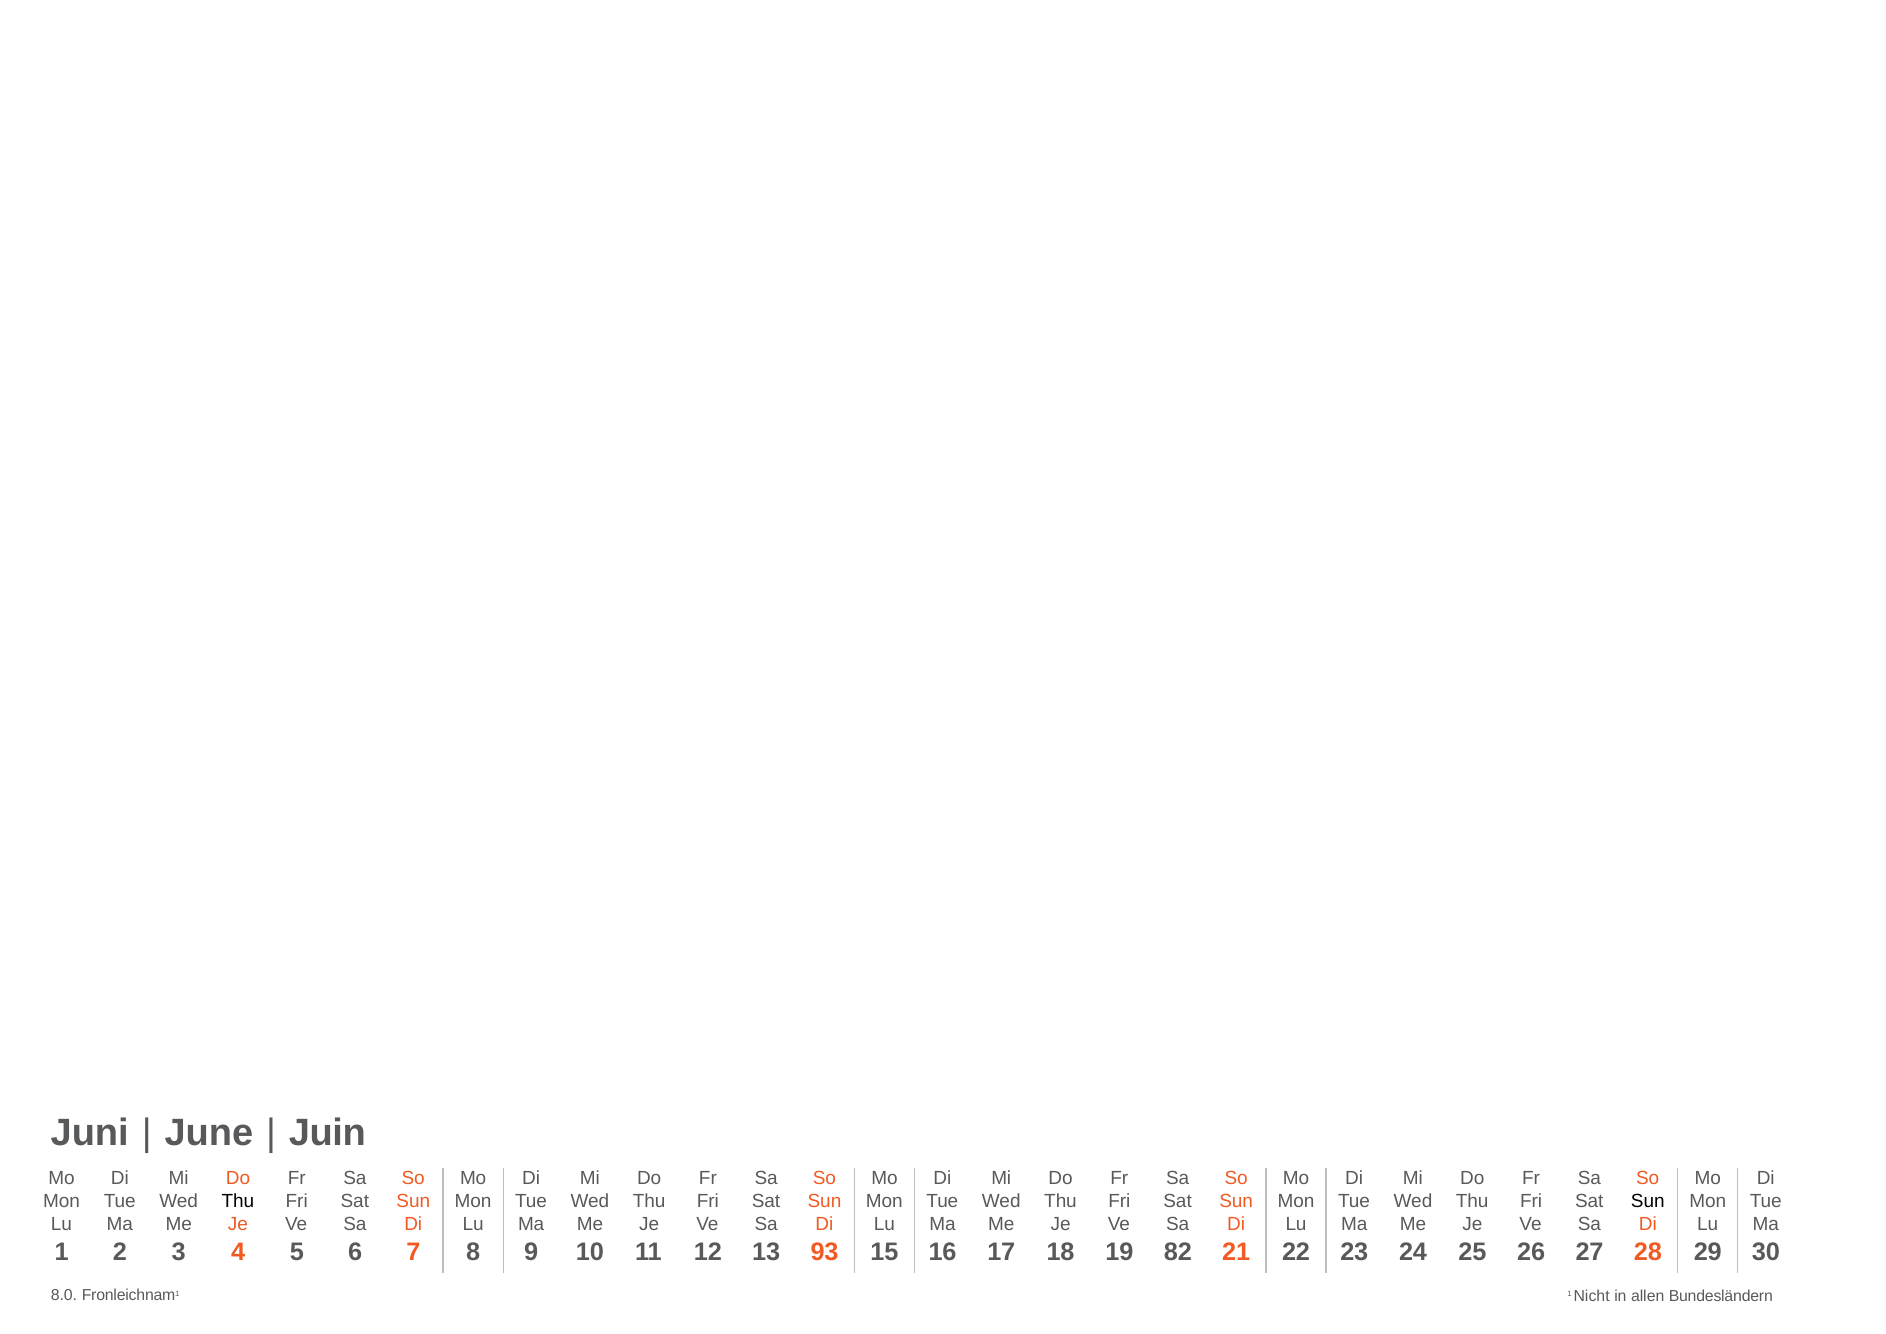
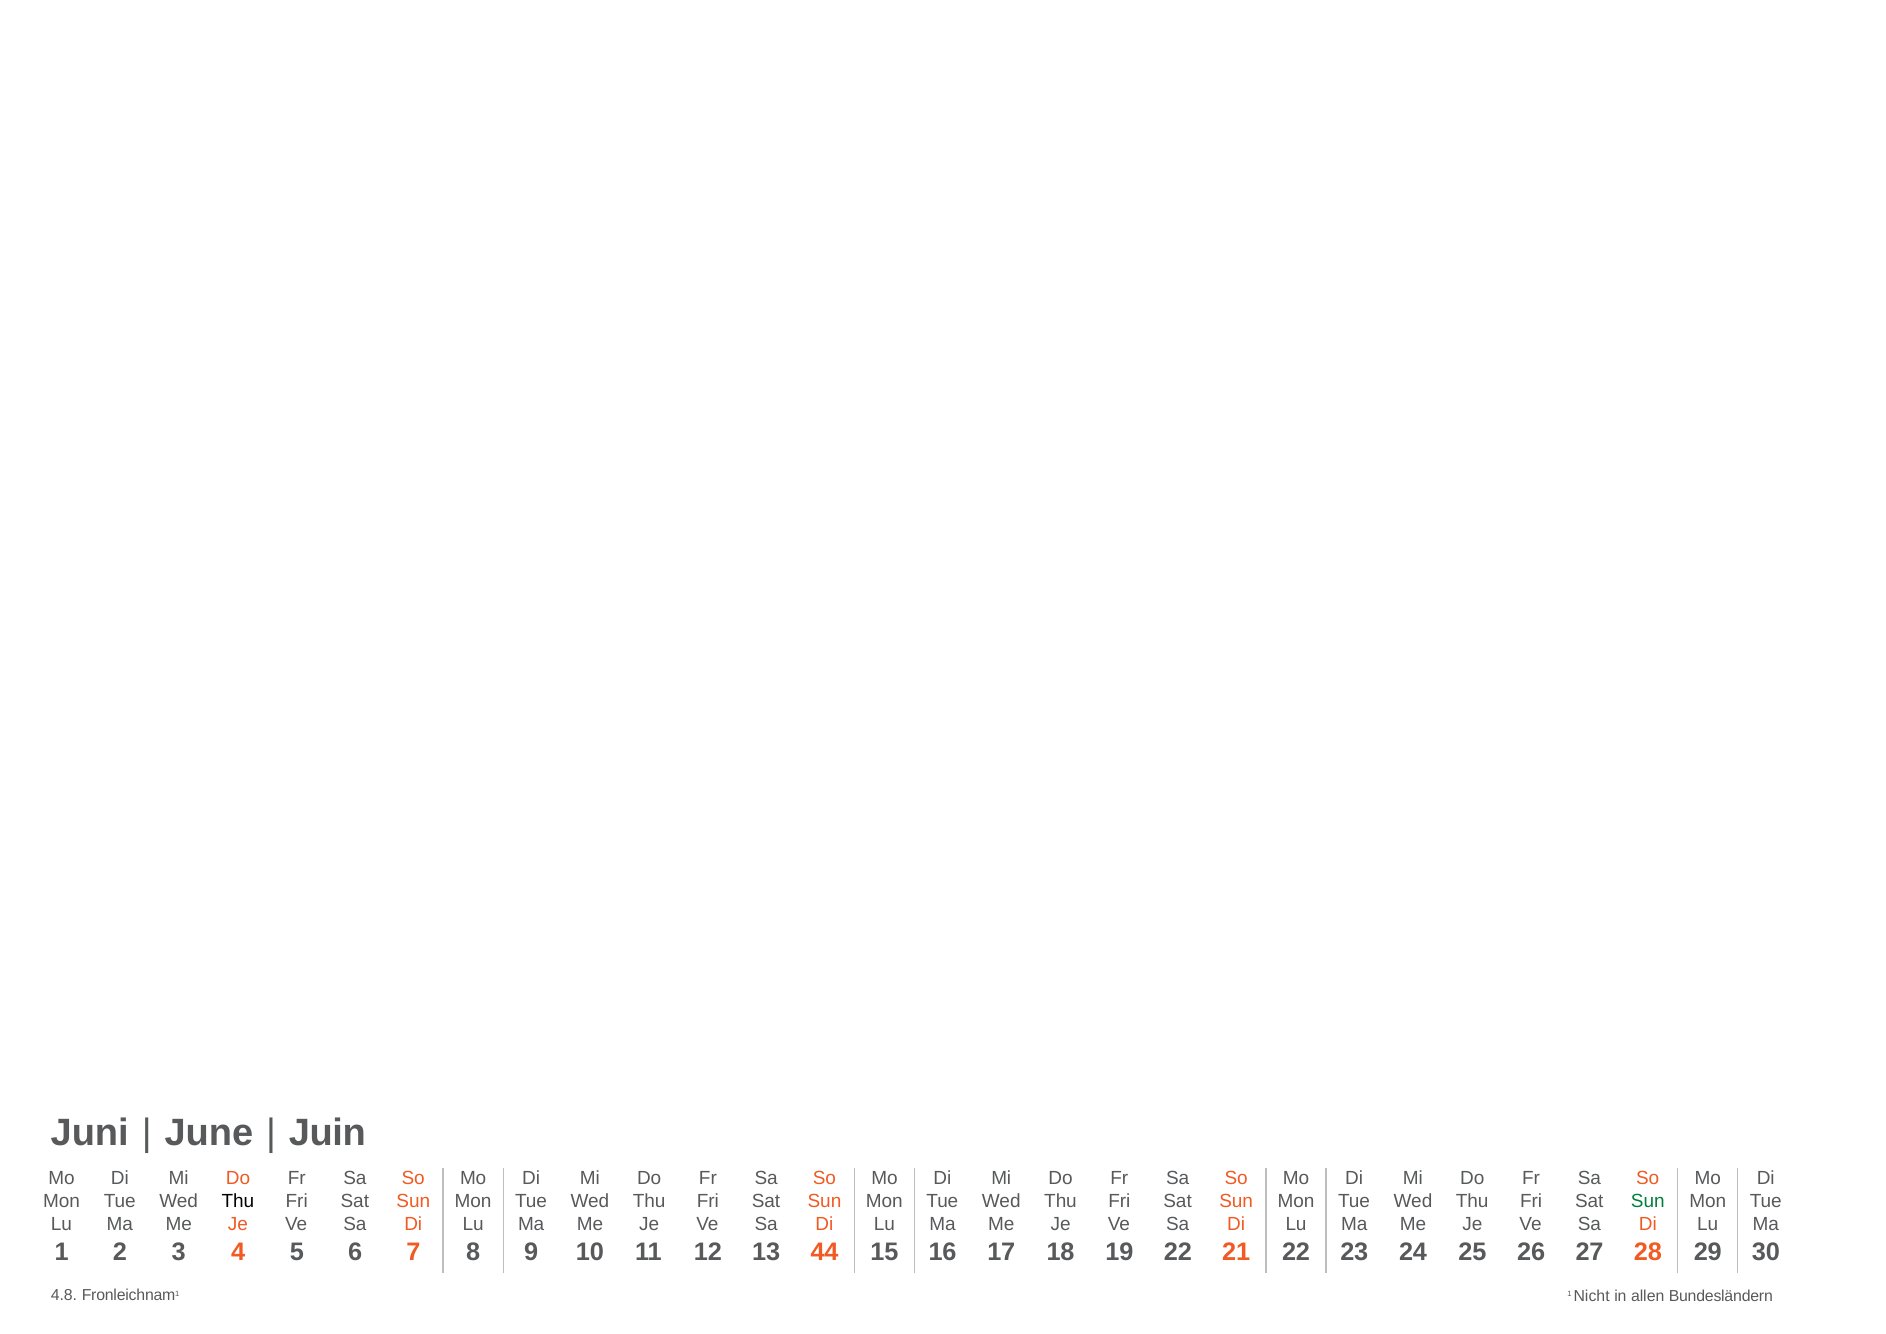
Sun colour: black -> green (1648, 1201)
93: 93 -> 44 (825, 1251)
19 82: 82 -> 22 (1178, 1251)
8.0: 8.0 -> 4.8 (64, 1295)
